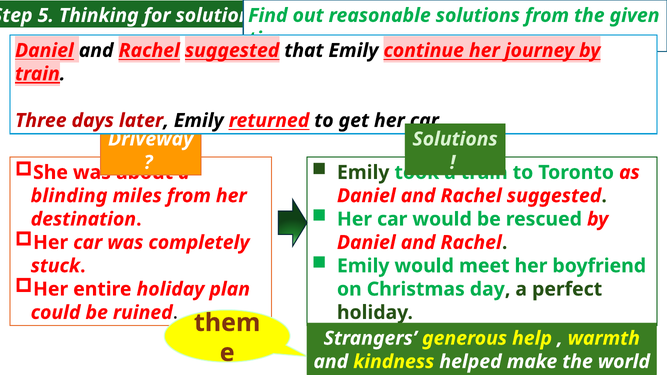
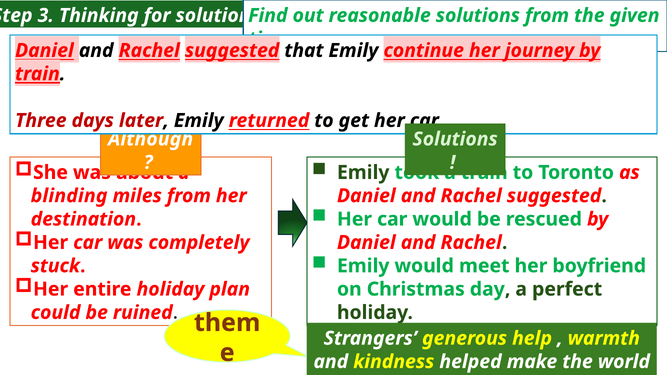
5: 5 -> 3 (46, 15)
Driveway: Driveway -> Although (151, 139)
